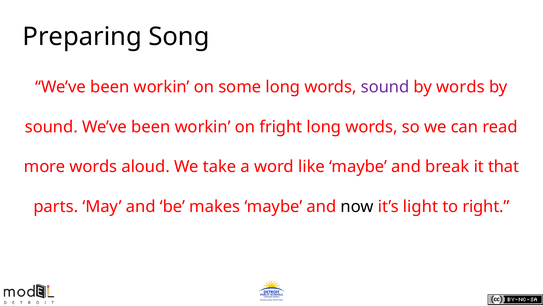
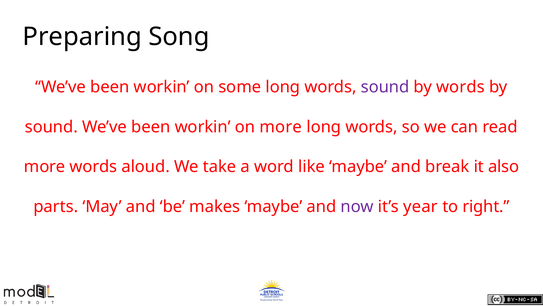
on fright: fright -> more (281, 127)
that: that -> also (504, 167)
now colour: black -> purple (357, 206)
light: light -> year (420, 206)
